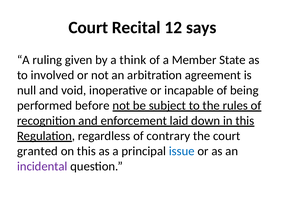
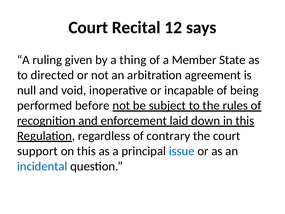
think: think -> thing (133, 60)
involved: involved -> directed (52, 75)
granted: granted -> support (37, 151)
incidental colour: purple -> blue (42, 166)
